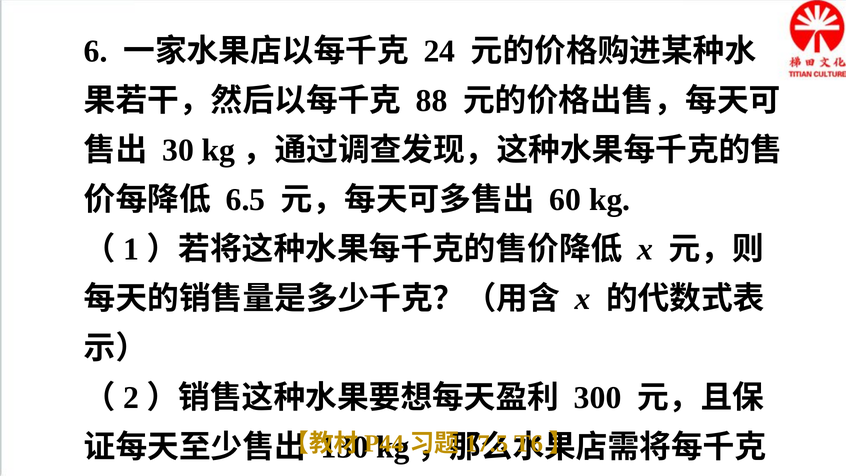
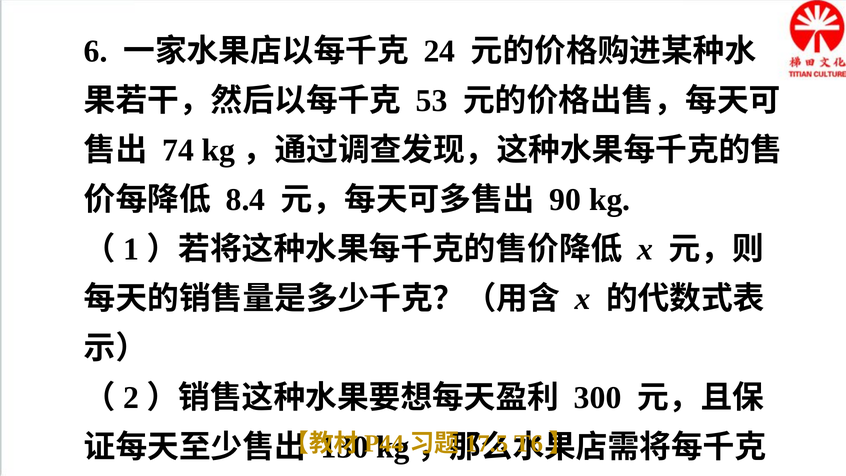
88: 88 -> 53 (432, 101)
30: 30 -> 74 (178, 150)
6.5: 6.5 -> 8.4 (245, 200)
60: 60 -> 90 (565, 200)
